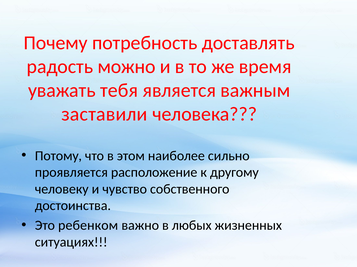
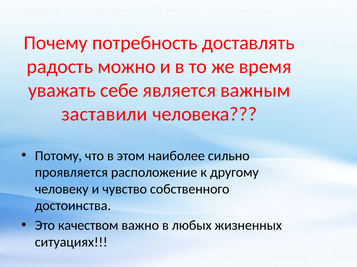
тебя: тебя -> себе (119, 91)
ребенком: ребенком -> качеством (88, 226)
